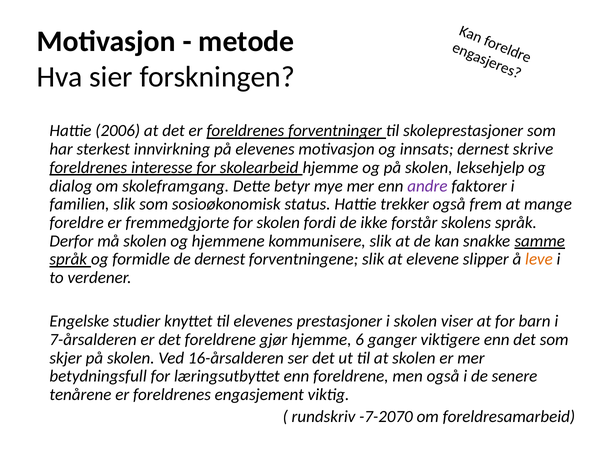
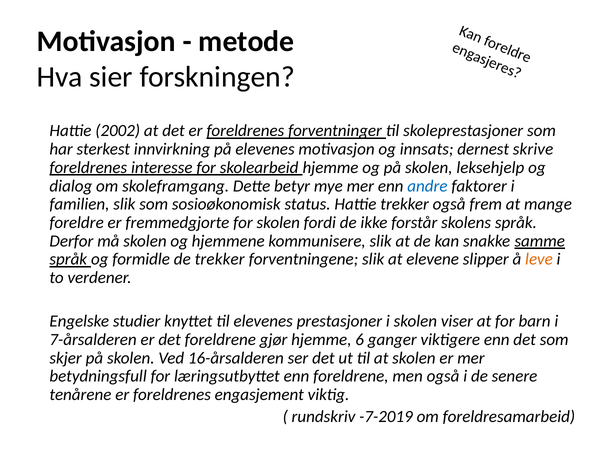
2006: 2006 -> 2002 (118, 131)
andre colour: purple -> blue (427, 186)
de dernest: dernest -> trekker (220, 259)
-7-2070: -7-2070 -> -7-2019 (386, 416)
